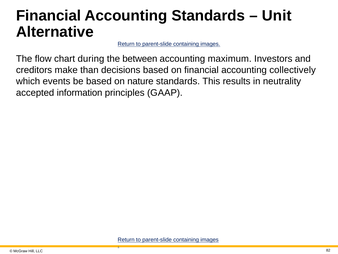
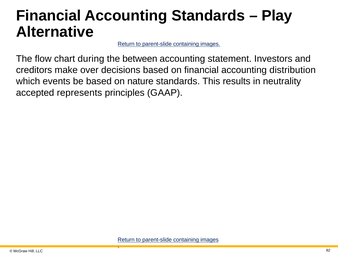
Unit: Unit -> Play (277, 16)
maximum: maximum -> statement (230, 59)
than: than -> over (89, 70)
collectively: collectively -> distribution (293, 70)
information: information -> represents (79, 92)
